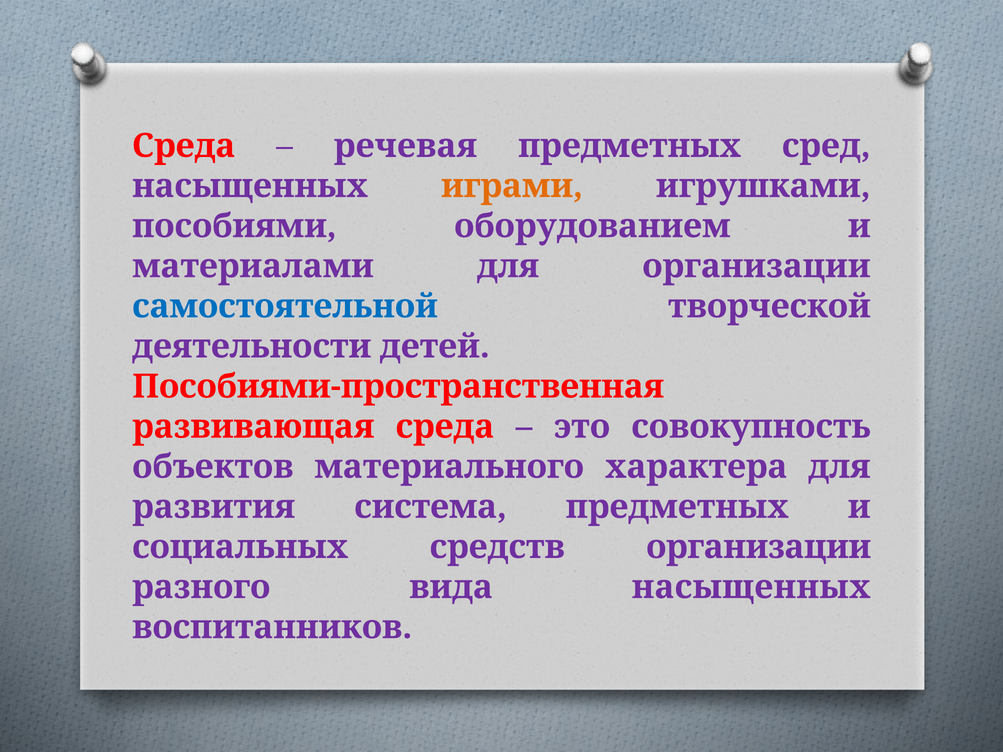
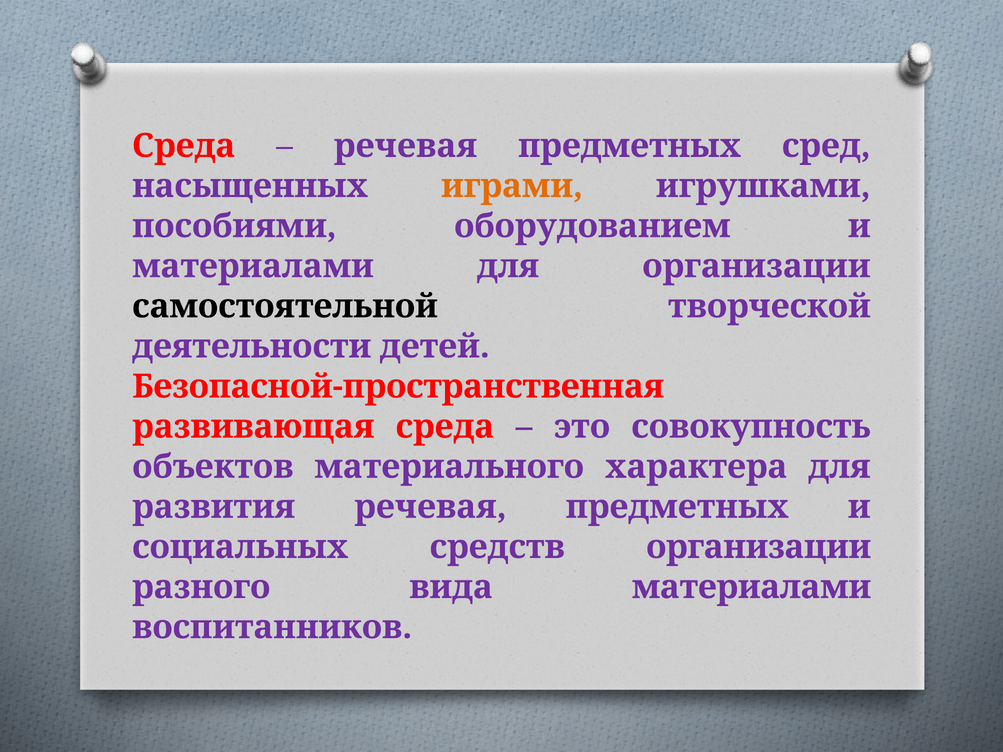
самостоятельной colour: blue -> black (285, 306)
Пособиями-пространственная: Пособиями-пространственная -> Безопасной-пространственная (398, 387)
развития система: система -> речевая (430, 507)
вида насыщенных: насыщенных -> материалами (751, 587)
